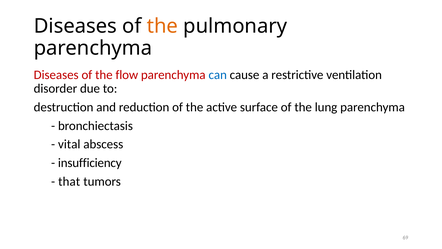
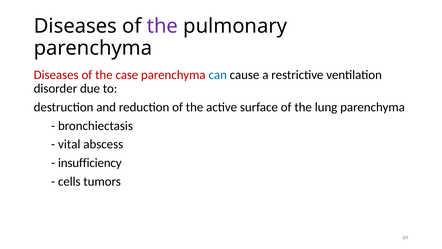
the colour: orange -> purple (162, 26)
flow: flow -> case (127, 75)
that: that -> cells (69, 181)
